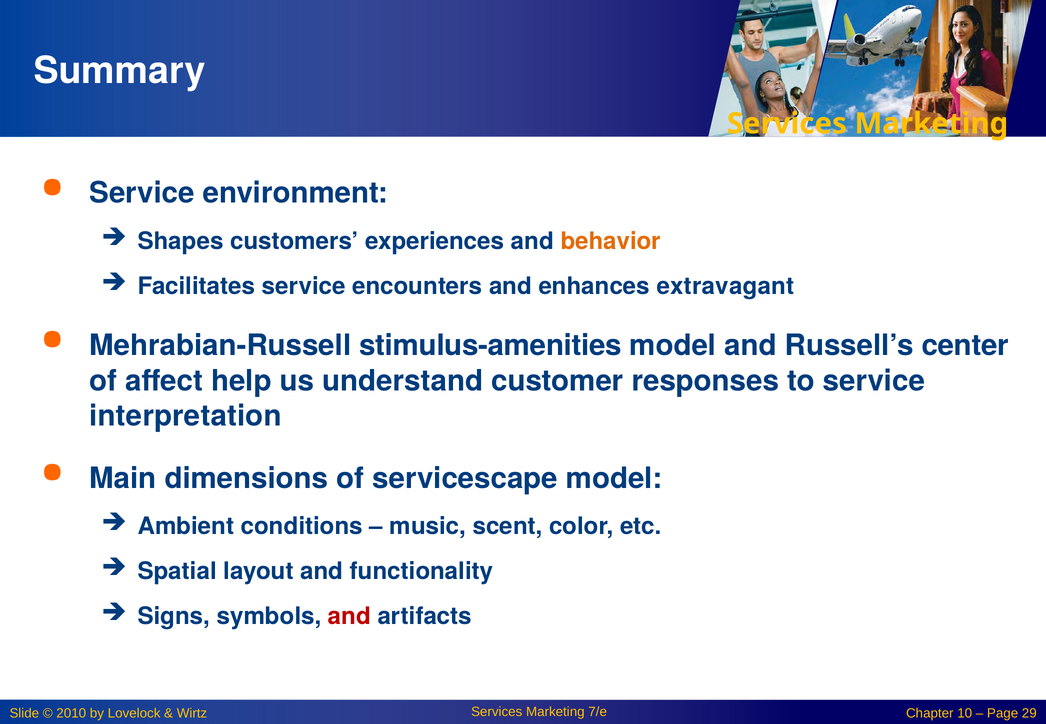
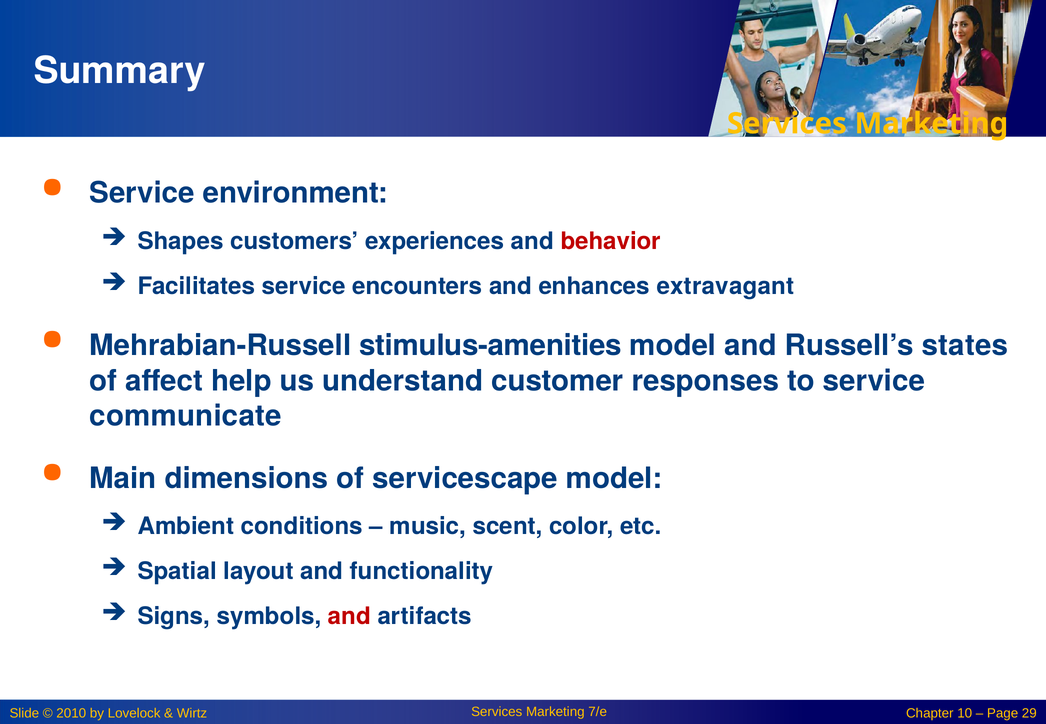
behavior colour: orange -> red (611, 241)
center: center -> states (965, 346)
interpretation: interpretation -> communicate (186, 416)
